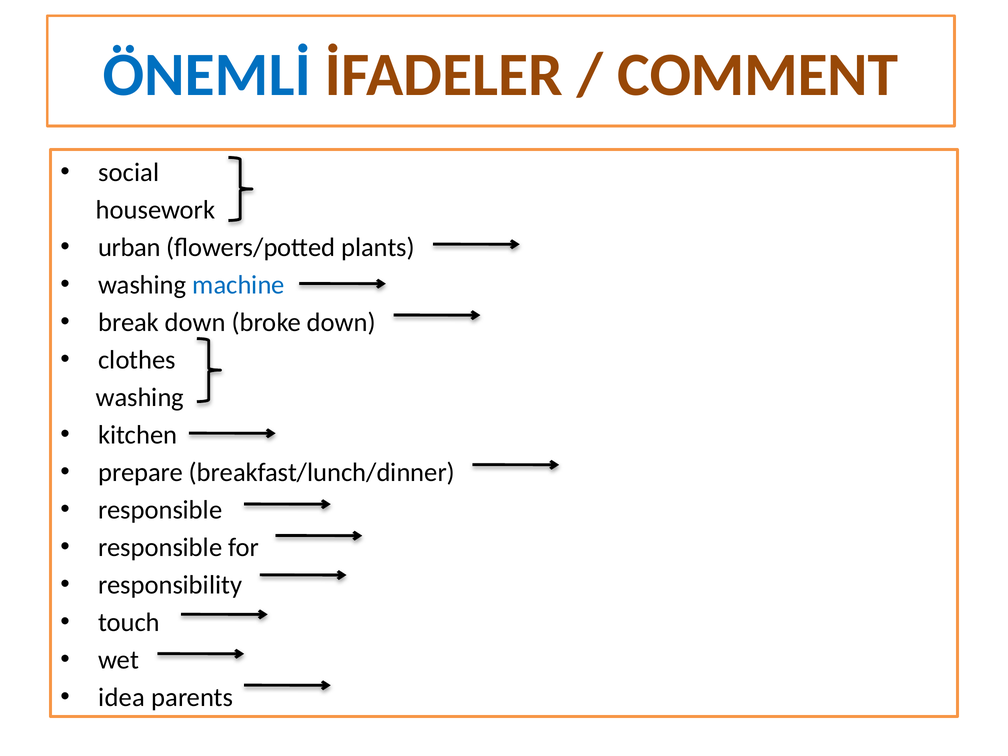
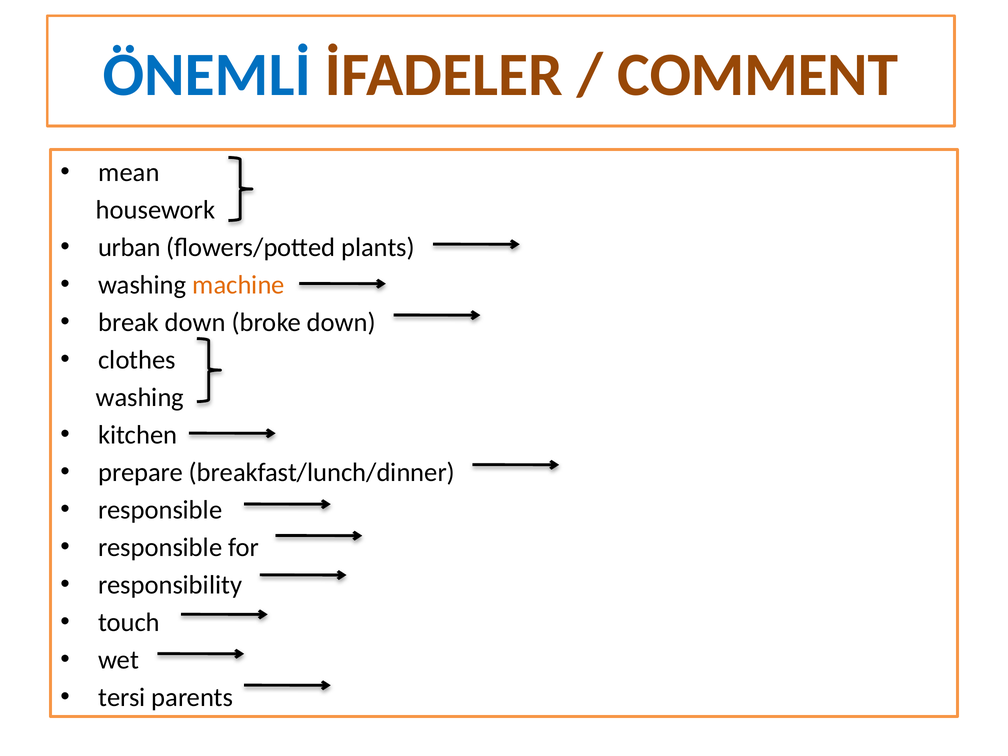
social: social -> mean (129, 172)
machine colour: blue -> orange (239, 285)
idea: idea -> tersi (122, 698)
